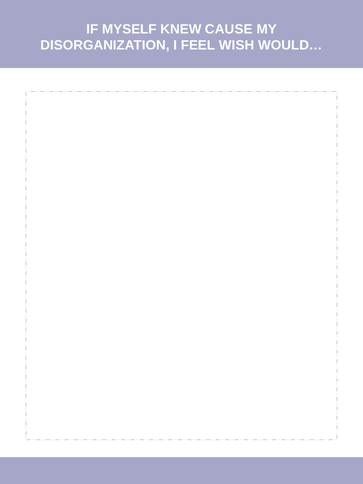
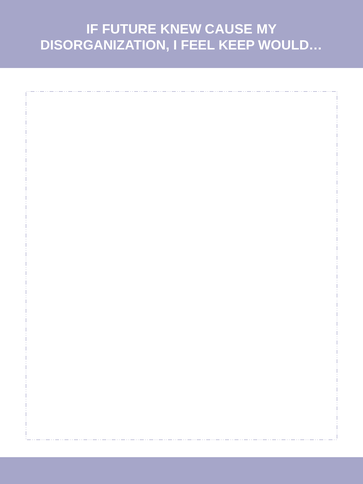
MYSELF: MYSELF -> FUTURE (129, 29)
WISH: WISH -> KEEP (237, 45)
